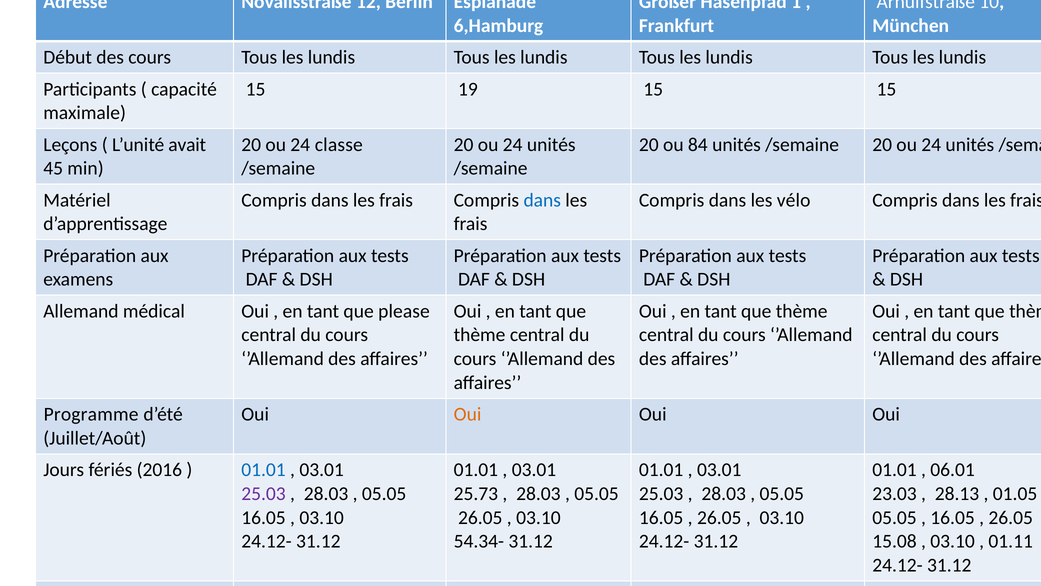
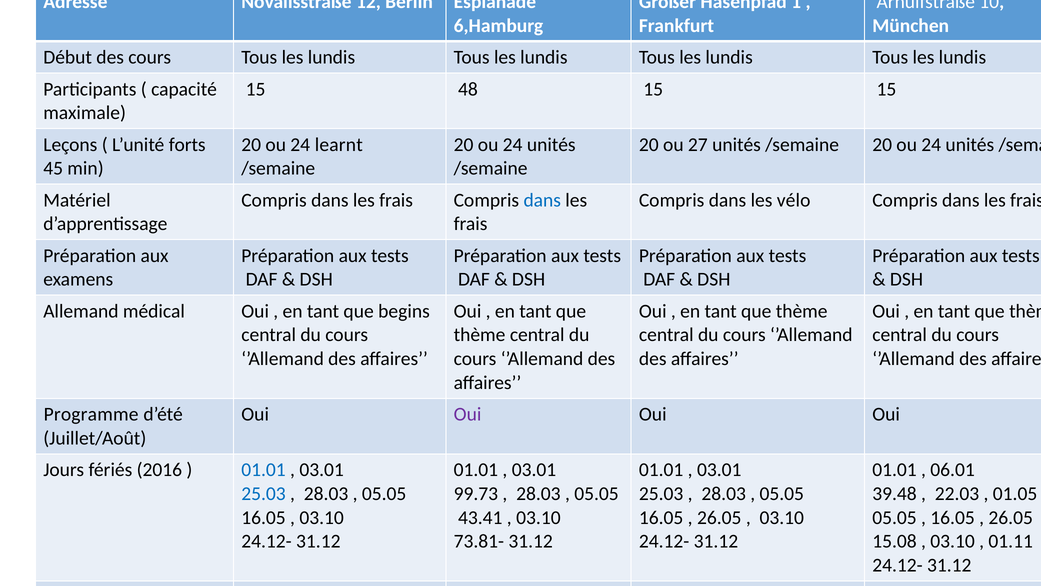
19: 19 -> 48 (468, 89)
avait: avait -> forts (187, 144)
classe: classe -> learnt (339, 144)
84: 84 -> 27 (698, 144)
please: please -> begins (404, 311)
Oui colour: orange -> purple (468, 414)
25.03 colour: purple -> blue (264, 493)
25.73: 25.73 -> 99.73 (476, 493)
23.03: 23.03 -> 39.48 (894, 493)
28.13: 28.13 -> 22.03 (957, 493)
26.05: 26.05 -> 43.41 (480, 517)
54.34-: 54.34- -> 73.81- (479, 541)
